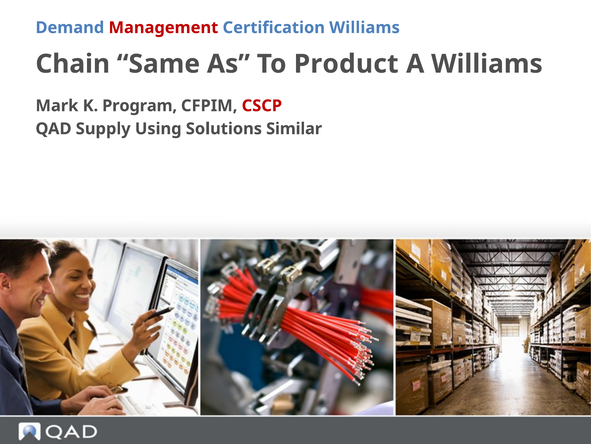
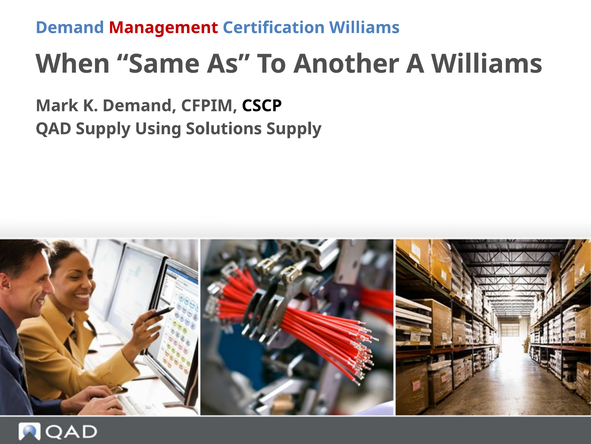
Chain: Chain -> When (73, 64)
Product: Product -> Another (346, 64)
K Program: Program -> Demand (139, 106)
CSCP colour: red -> black (262, 106)
Solutions Similar: Similar -> Supply (294, 129)
